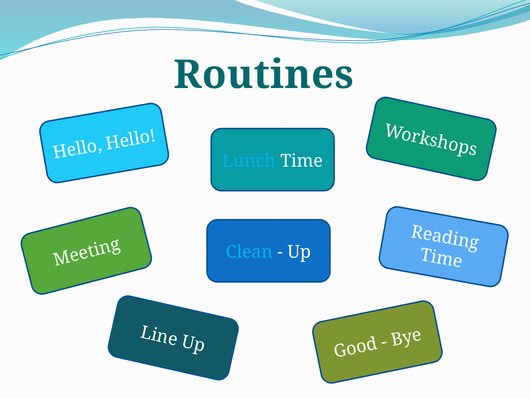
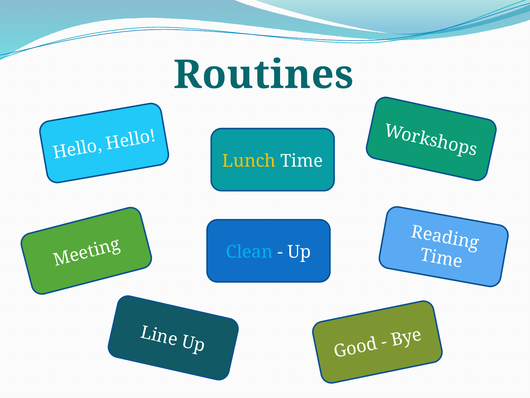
Lunch colour: light blue -> yellow (249, 161)
